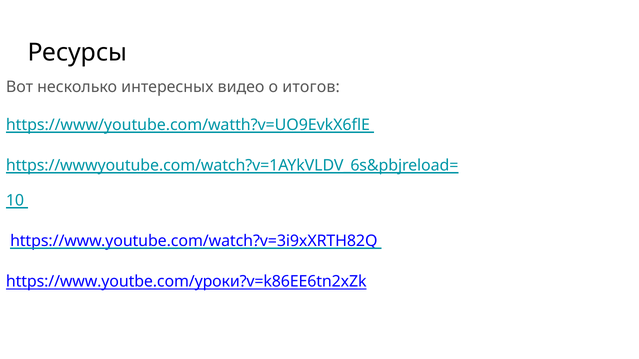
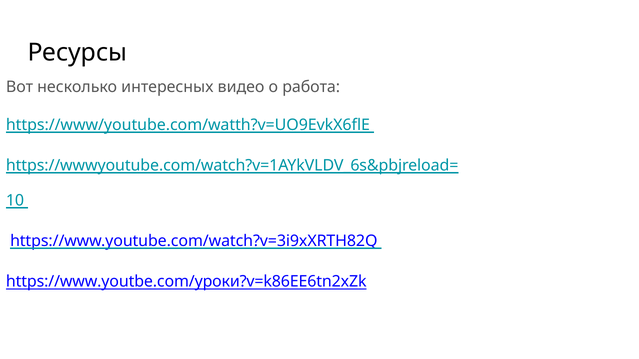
итогов: итогов -> работа (311, 87)
